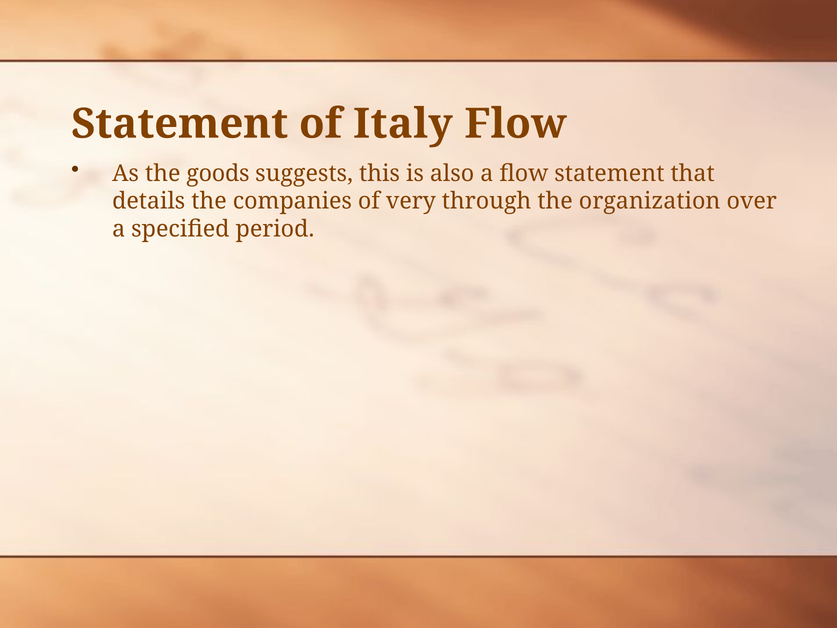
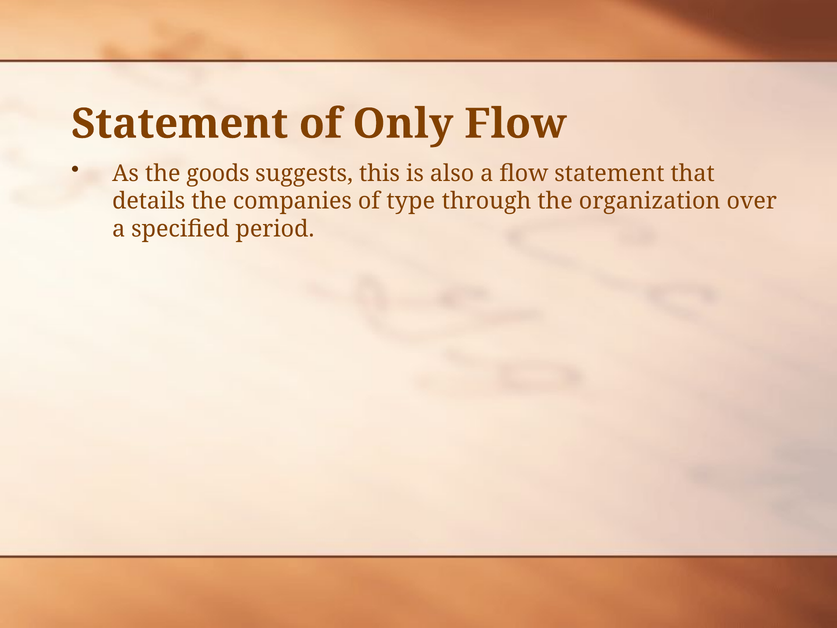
Italy: Italy -> Only (403, 124)
very: very -> type (411, 201)
